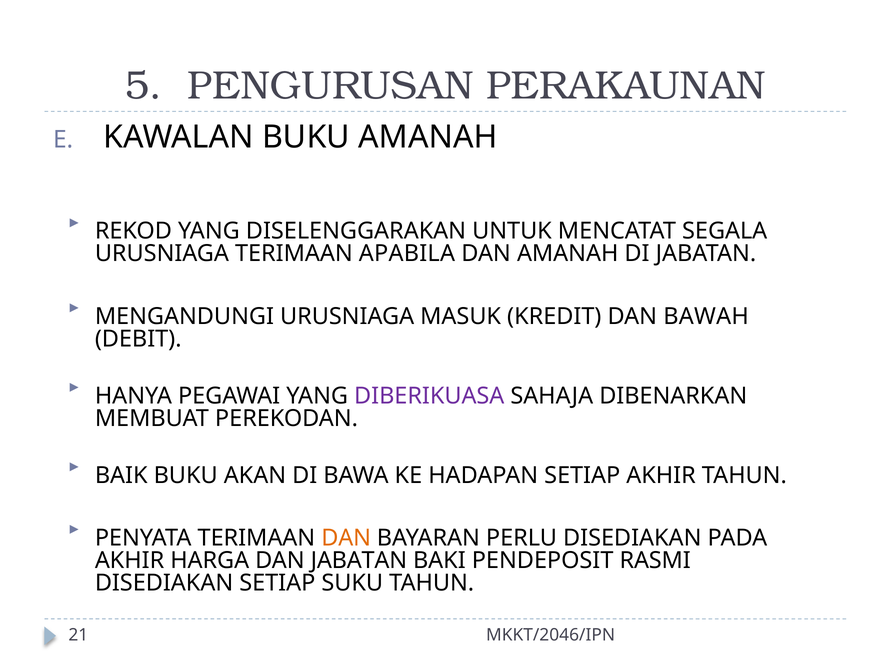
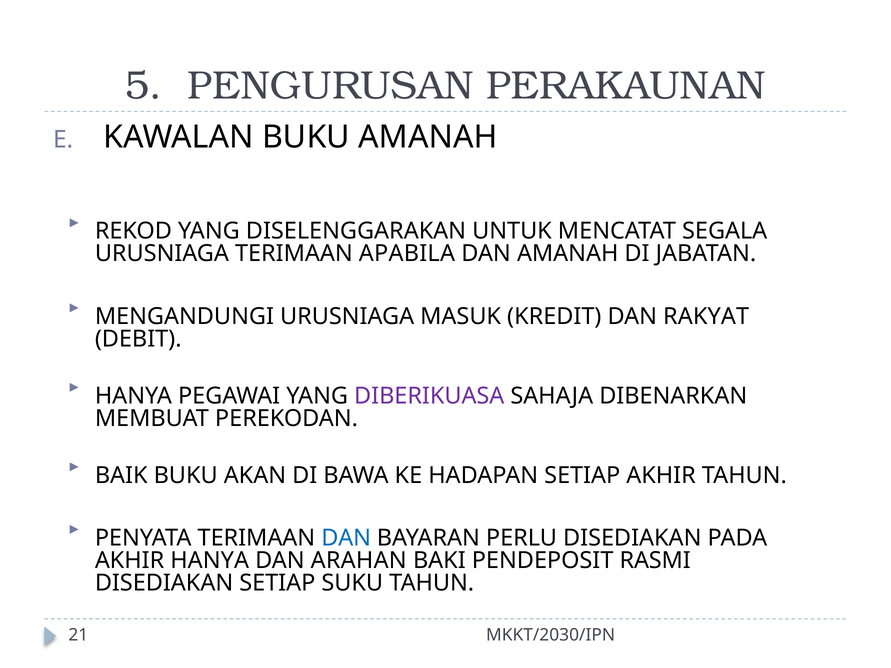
BAWAH: BAWAH -> RAKYAT (706, 316)
DAN colour: orange -> blue (346, 538)
AKHIR HARGA: HARGA -> HANYA (210, 561)
DAN JABATAN: JABATAN -> ARAHAN (359, 561)
MKKT/2046/IPN: MKKT/2046/IPN -> MKKT/2030/IPN (551, 635)
